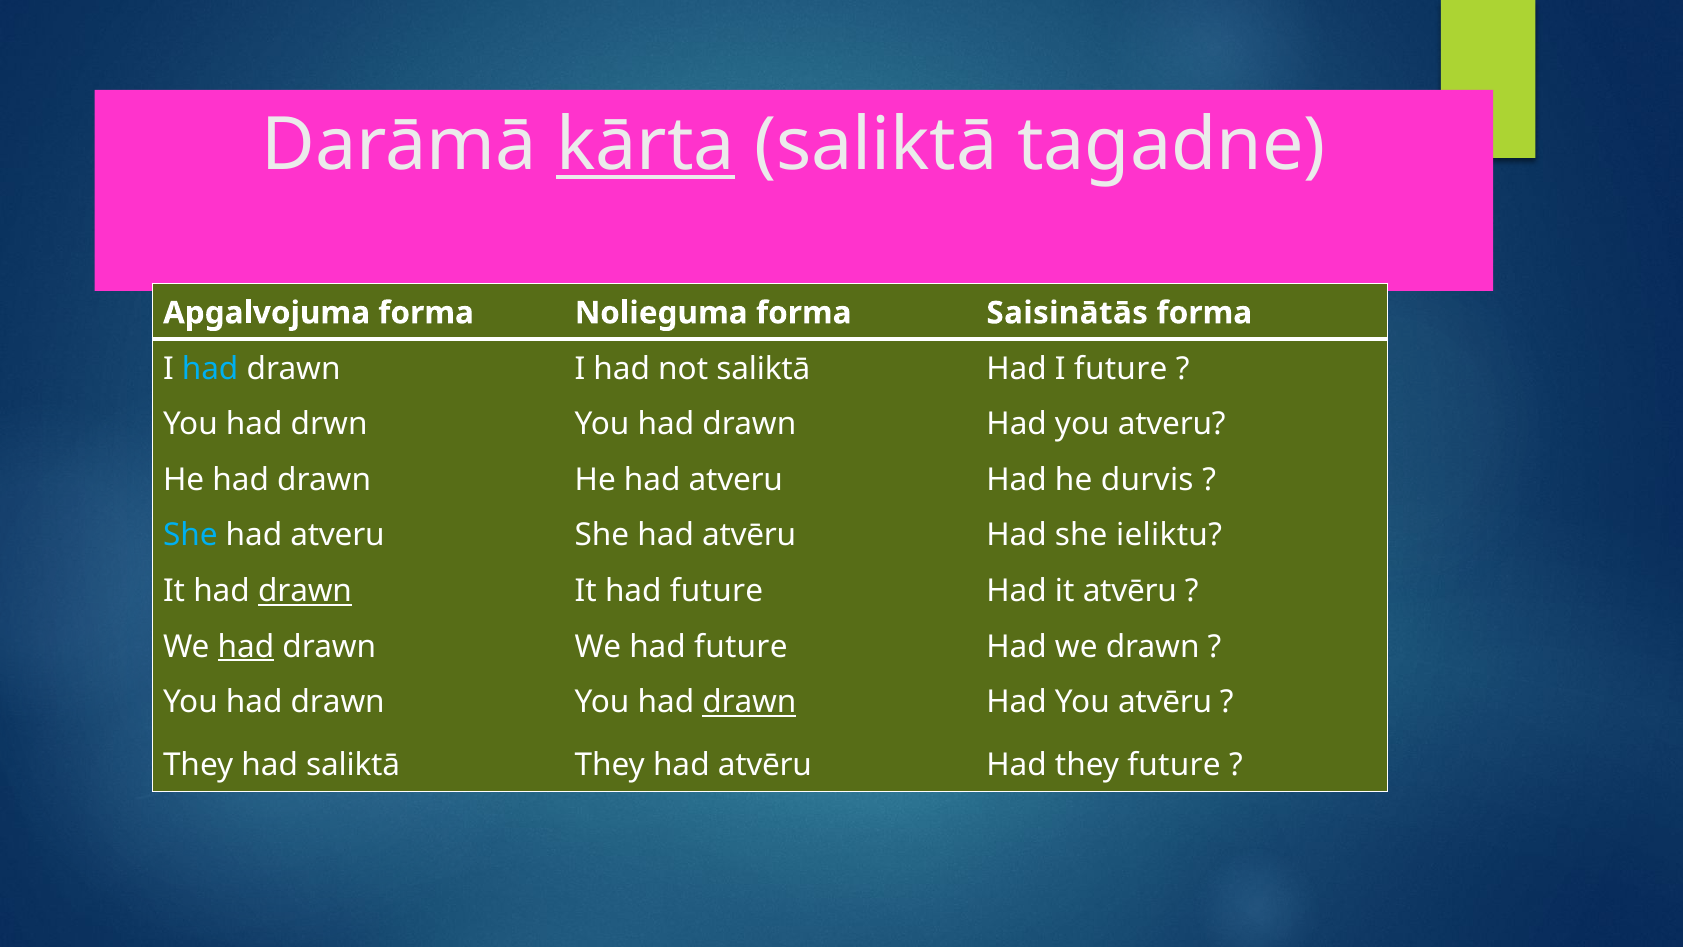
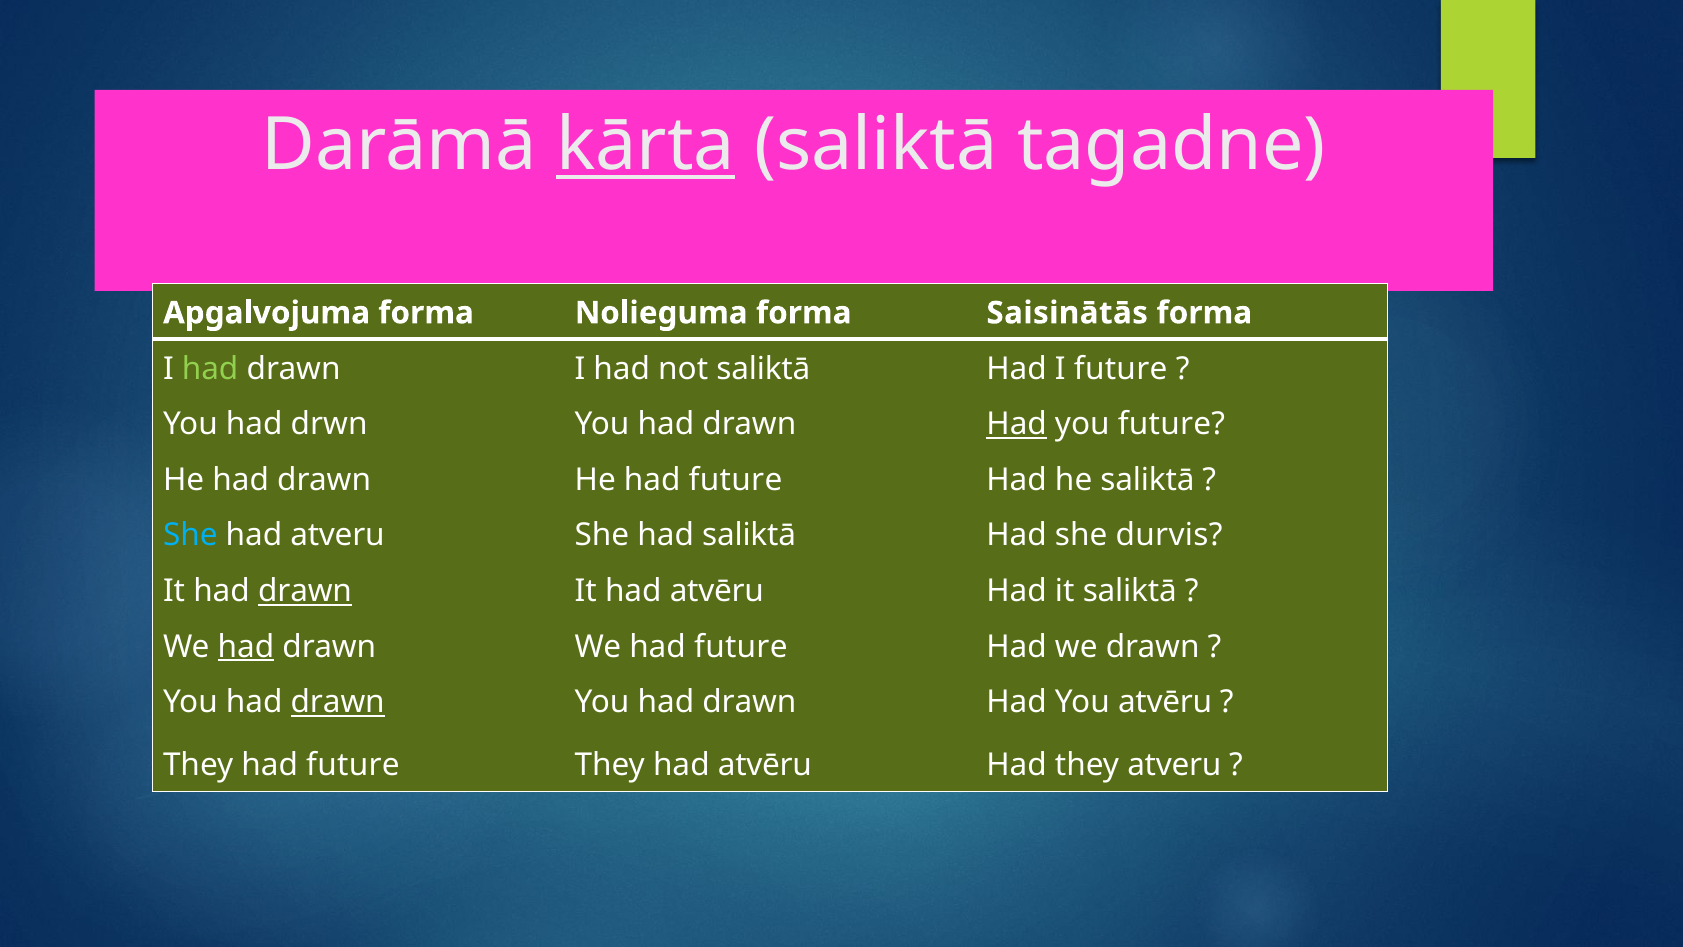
had colour: light blue -> light green (210, 369)
Had underline: none -> present (1017, 424)
you atveru: atveru -> future (1171, 424)
He had atveru: atveru -> future (736, 480)
he durvis: durvis -> saliktā (1147, 480)
She had atvēru: atvēru -> saliktā (749, 535)
ieliktu: ieliktu -> durvis (1169, 535)
It had future: future -> atvēru (717, 591)
it atvēru: atvēru -> saliktā (1130, 591)
drawn underline: none -> present (338, 702)
drawn underline: present -> none (749, 702)
They had saliktā: saliktā -> future (353, 765)
they future: future -> atveru (1174, 765)
